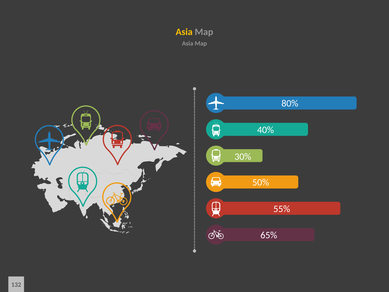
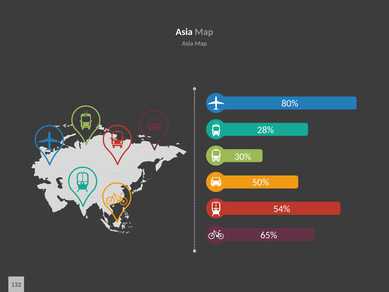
Asia colour: yellow -> white (184, 32)
40%: 40% -> 28% (266, 130)
55%: 55% -> 54% (282, 209)
